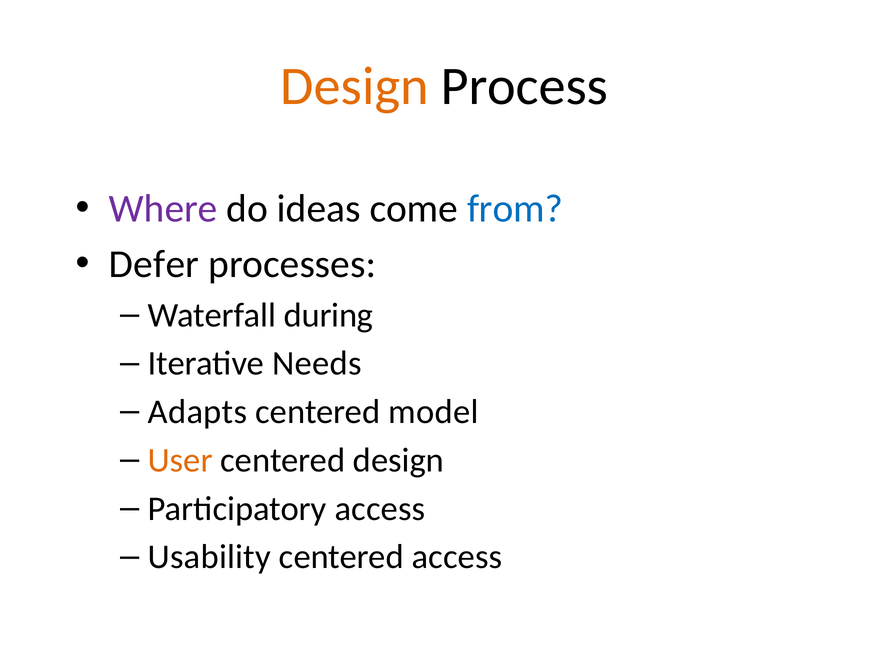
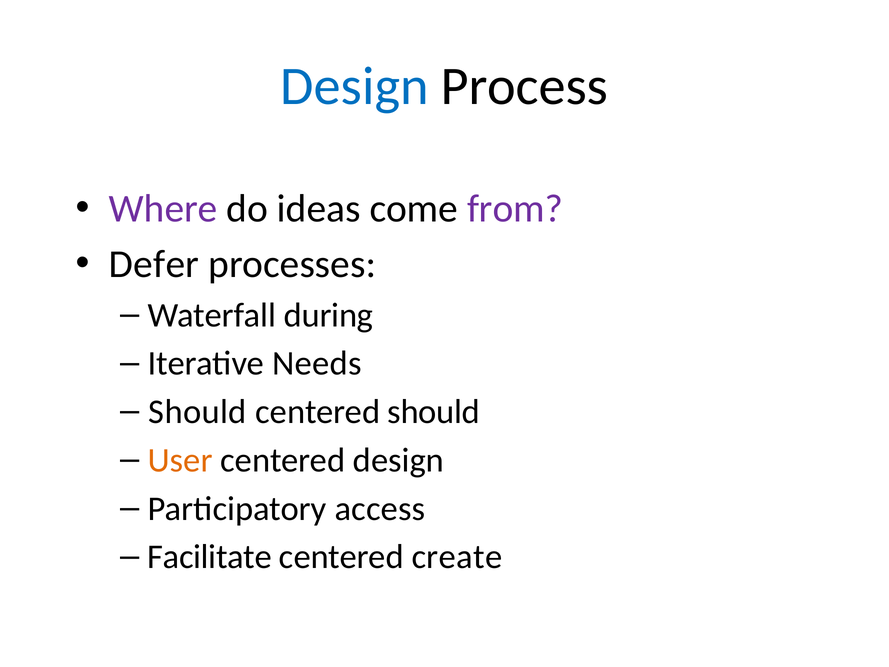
Design colour: orange -> blue (355, 86)
from colour: blue -> purple (515, 209)
Adapts: Adapts -> Should (198, 412)
centered model: model -> should (434, 412)
Usability: Usability -> Facilitate (210, 557)
centered access: access -> create (457, 557)
